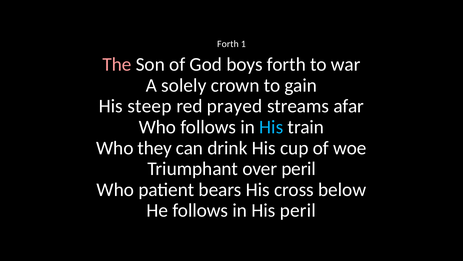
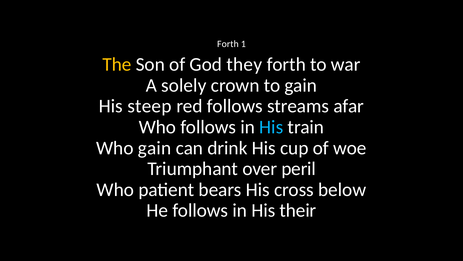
The colour: pink -> yellow (117, 64)
boys: boys -> they (244, 64)
red prayed: prayed -> follows (235, 106)
Who they: they -> gain (155, 148)
His peril: peril -> their (298, 210)
